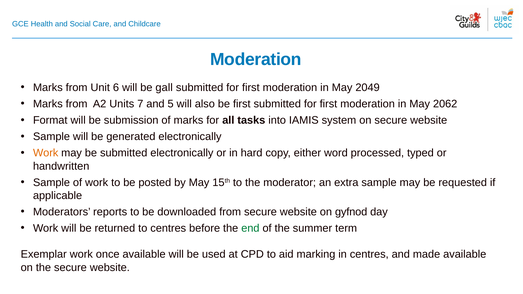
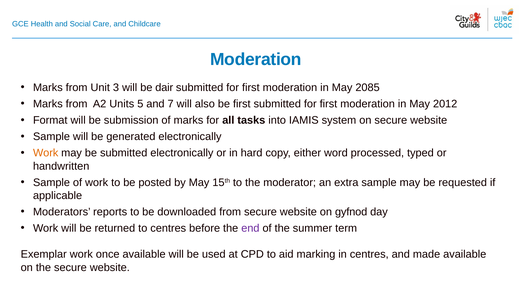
6: 6 -> 3 (116, 88)
gall: gall -> dair (164, 88)
2049: 2049 -> 2085 (368, 88)
7: 7 -> 5 (140, 104)
5: 5 -> 7 (171, 104)
2062: 2062 -> 2012 (445, 104)
end colour: green -> purple (250, 228)
